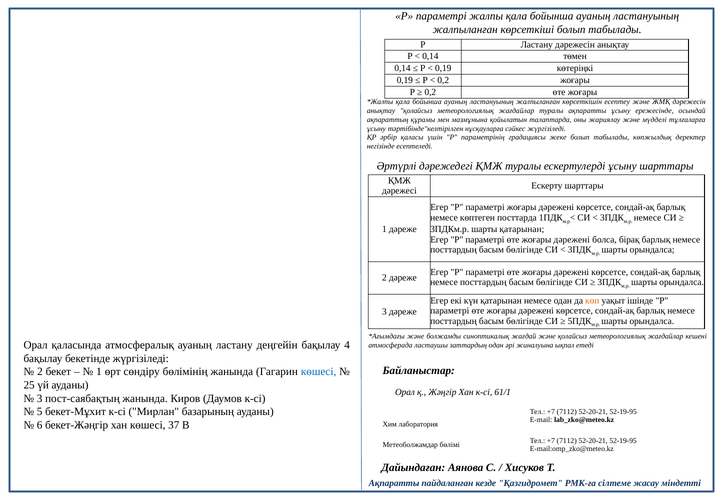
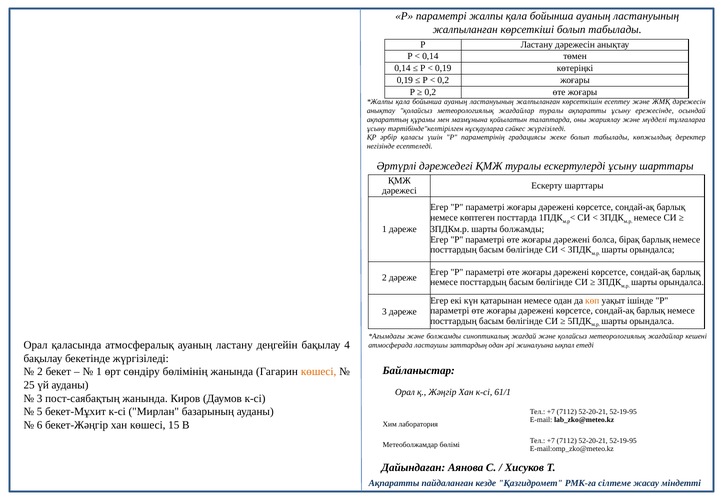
шарты қатарынан: қатарынан -> болжамды (522, 230)
көшесі colour: blue -> orange (319, 372)
37: 37 -> 15 (174, 426)
